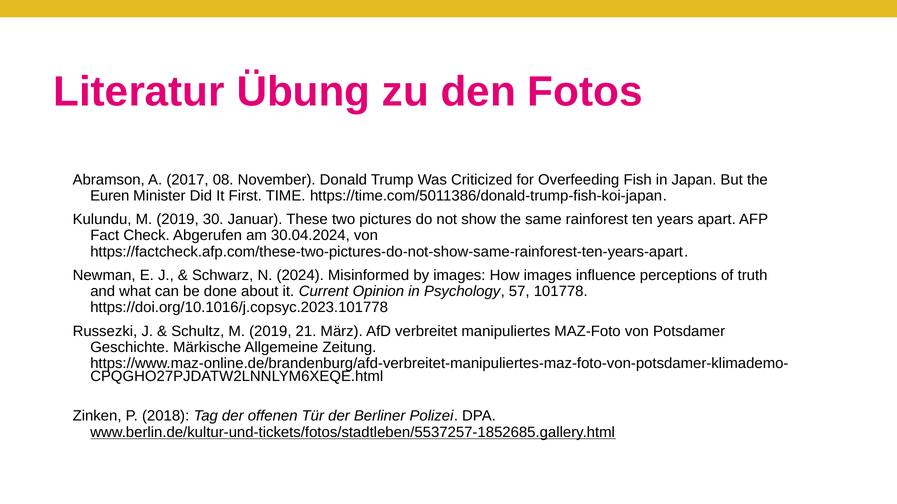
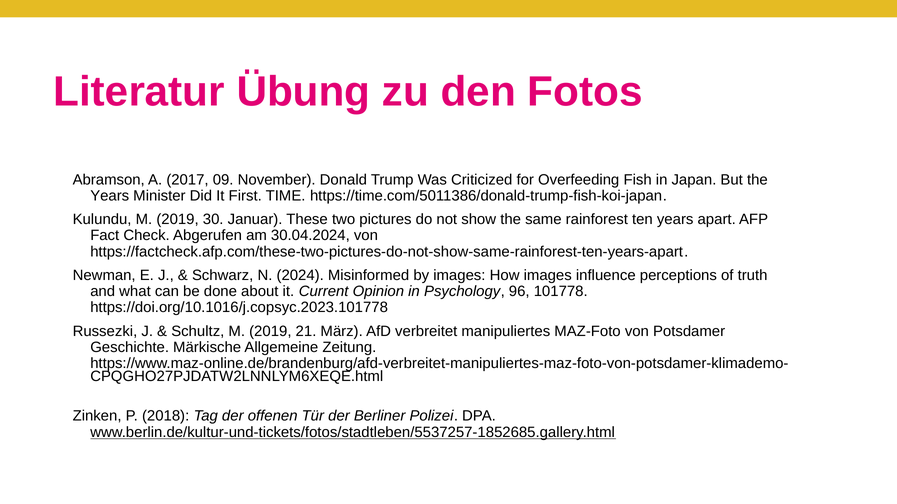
08: 08 -> 09 (223, 180)
Euren: Euren -> Years (110, 196)
57: 57 -> 96 (519, 292)
